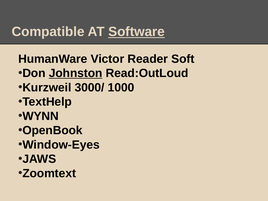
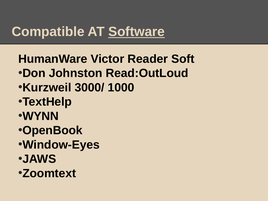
Johnston underline: present -> none (76, 73)
